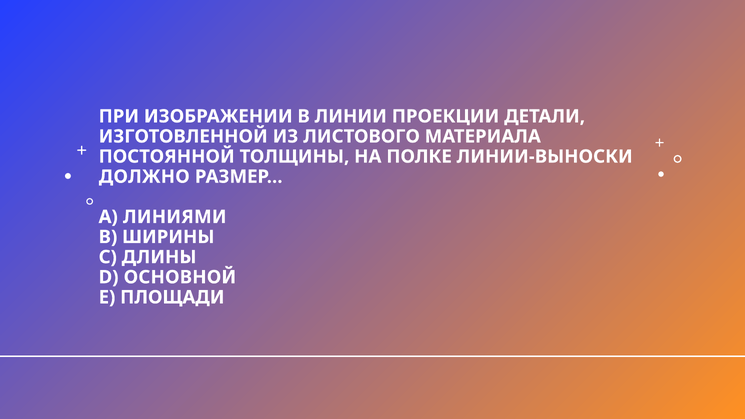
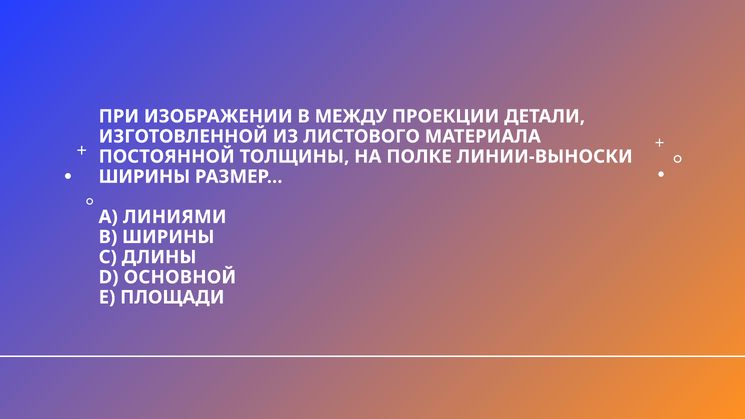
ЛИНИИ: ЛИНИИ -> МЕЖДУ (351, 116)
ДОЛЖНО: ДОЛЖНО -> ШИРИНЫ (144, 177)
